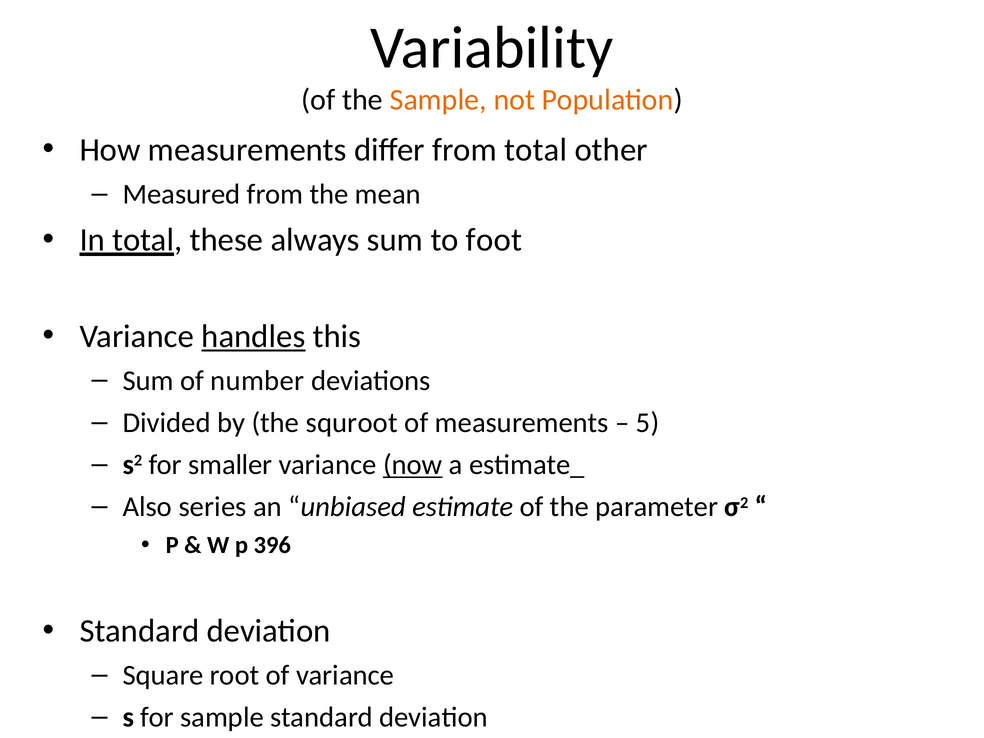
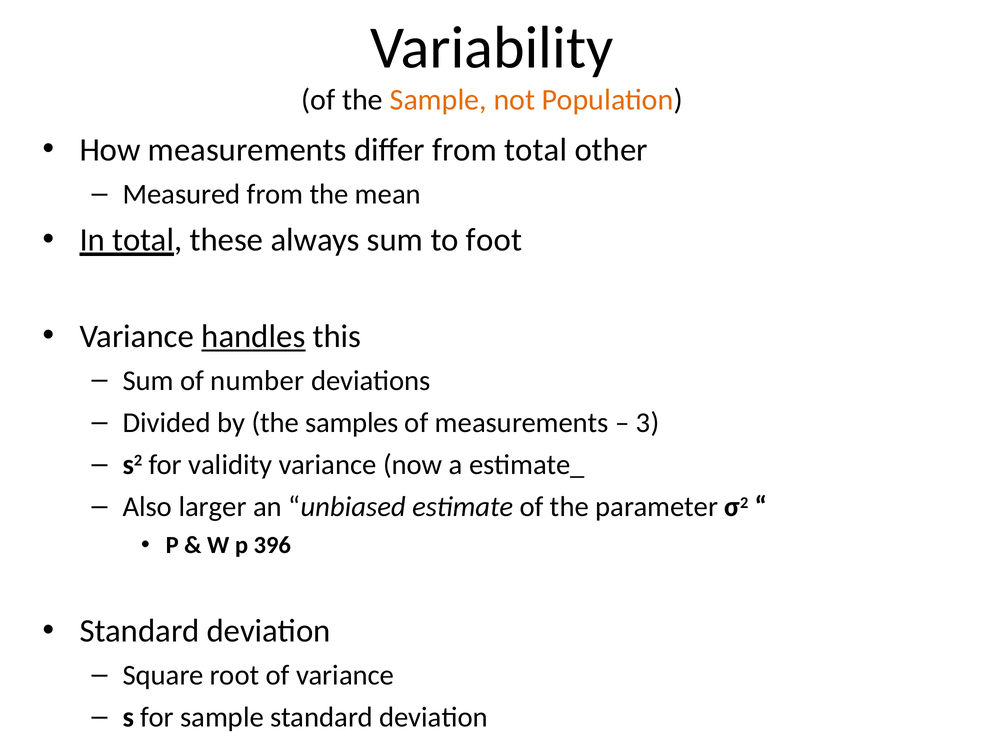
squroot: squroot -> samples (352, 423)
5: 5 -> 3 (648, 423)
smaller: smaller -> validity (230, 465)
now underline: present -> none (413, 465)
series: series -> larger (213, 507)
